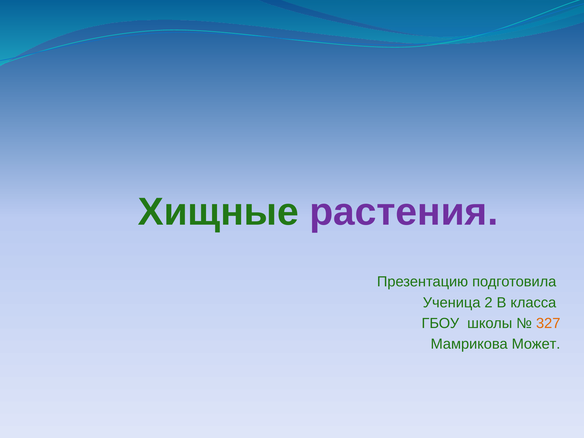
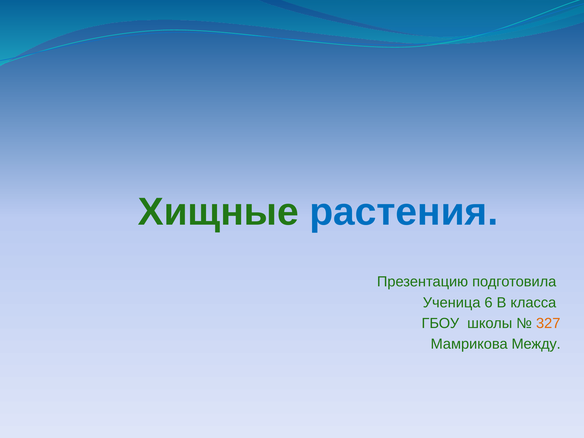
растения colour: purple -> blue (404, 212)
2: 2 -> 6 (489, 303)
Может: Может -> Между (536, 344)
